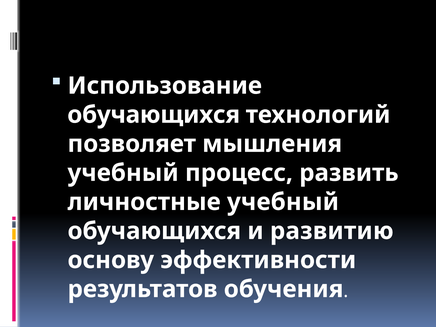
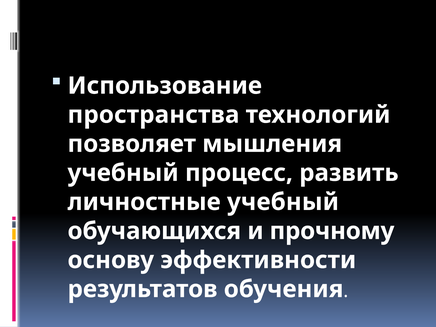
обучающихся: обучающихся -> пространства (153, 115)
развитию: развитию -> прочному (332, 231)
